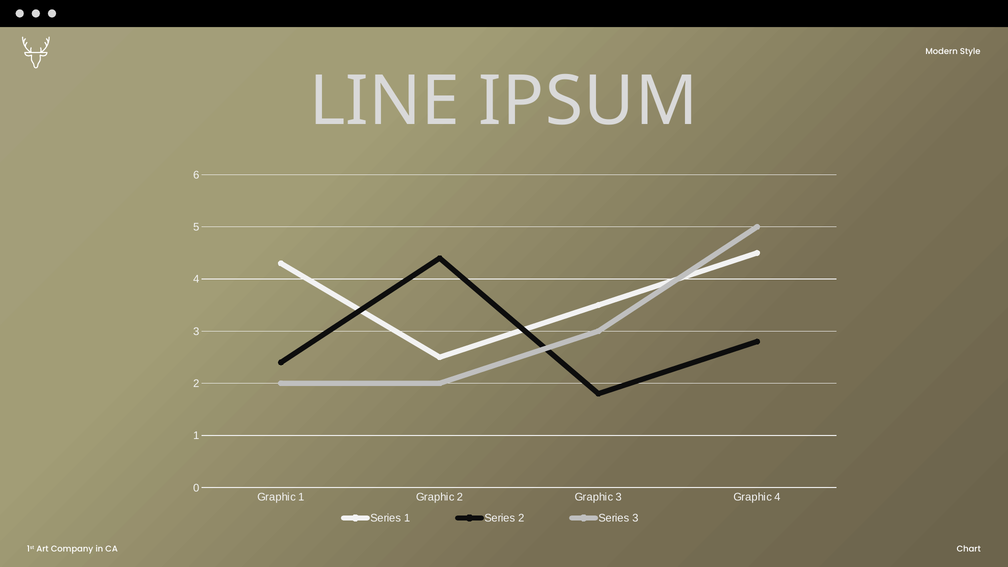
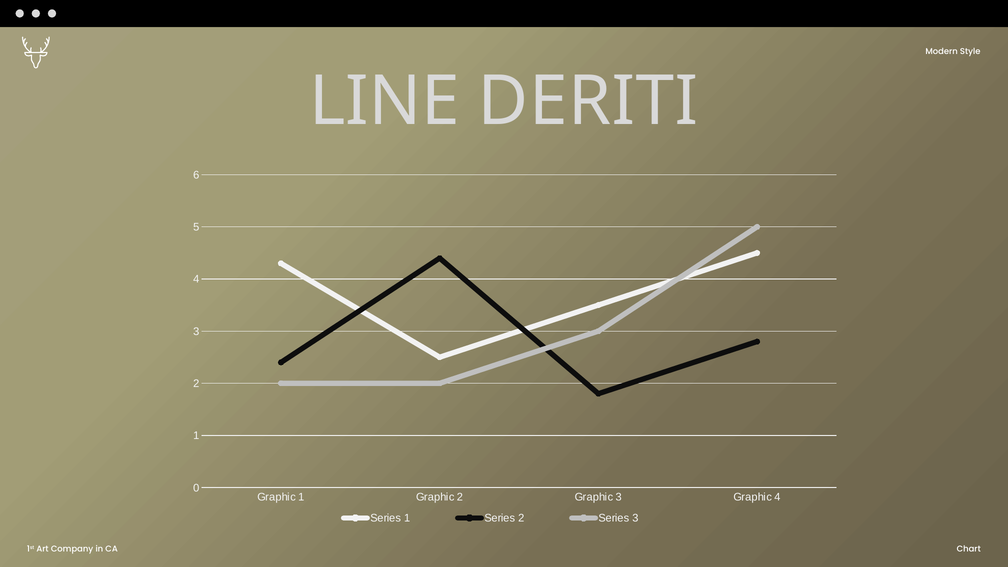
IPSUM: IPSUM -> DERITI (588, 101)
